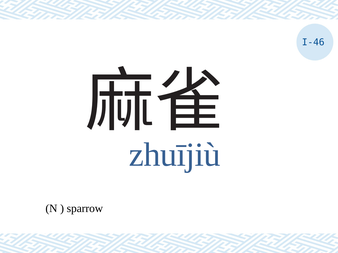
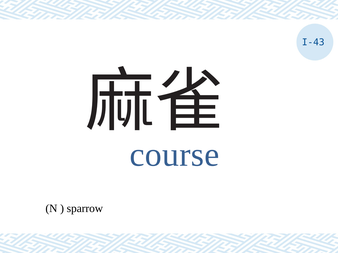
I-46: I-46 -> I-43 (313, 42)
zhuījiù: zhuījiù -> course (174, 155)
